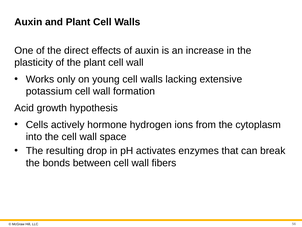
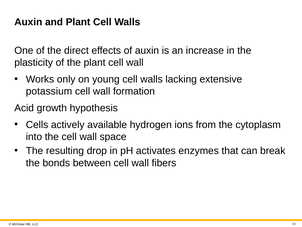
hormone: hormone -> available (107, 124)
